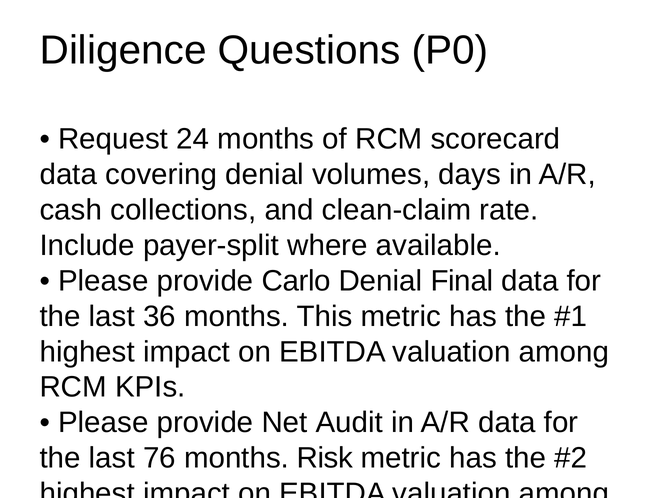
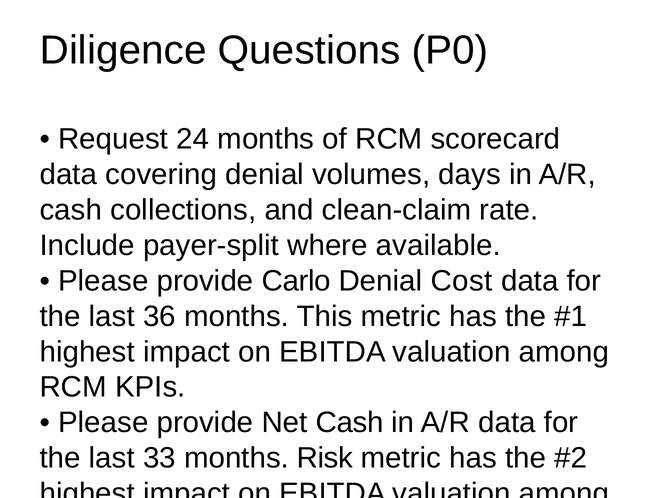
Denial Final: Final -> Cost (462, 281)
Net Audit: Audit -> Cash (350, 423)
76: 76 -> 33 (159, 458)
